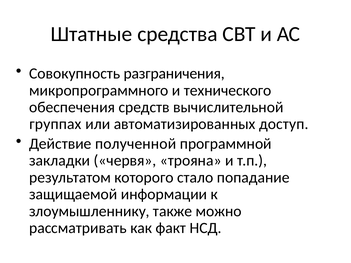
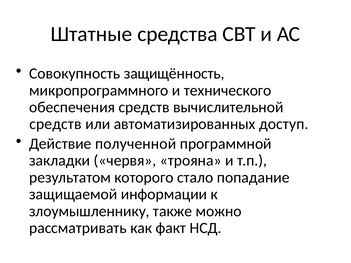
разграничения: разграничения -> защищённость (174, 74)
группах: группах -> средств (55, 124)
